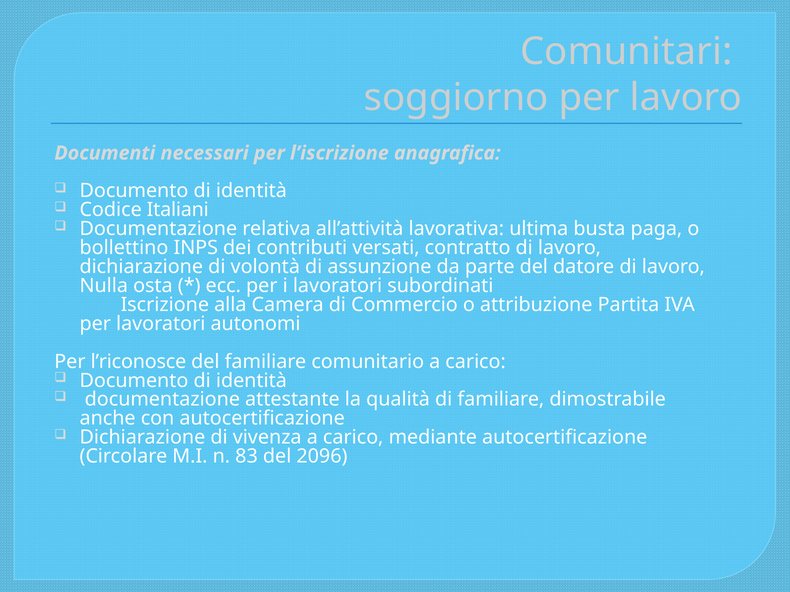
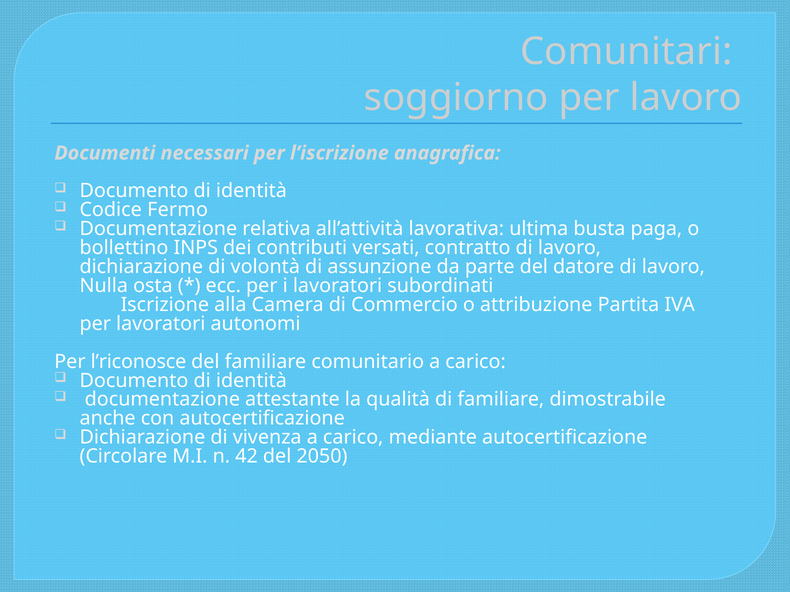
Italiani: Italiani -> Fermo (178, 210)
83: 83 -> 42 (247, 457)
2096: 2096 -> 2050 (322, 457)
